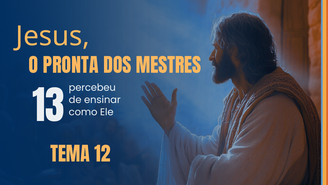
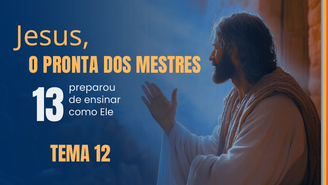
percebeu: percebeu -> preparou (92, 87)
